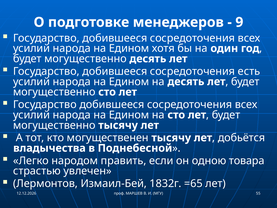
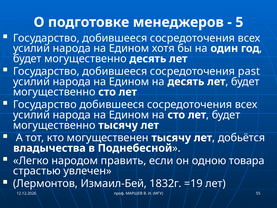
9: 9 -> 5 (239, 22)
есть: есть -> past (249, 71)
=65: =65 -> =19 (193, 183)
